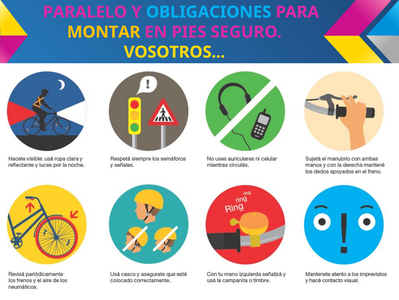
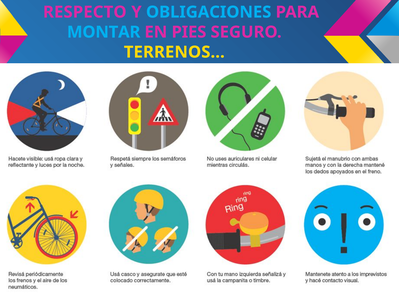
PARALELO: PARALELO -> RESPECTO (85, 12)
MONTAR colour: yellow -> light blue (104, 32)
VOSOTROS: VOSOTROS -> TERRENOS (174, 52)
